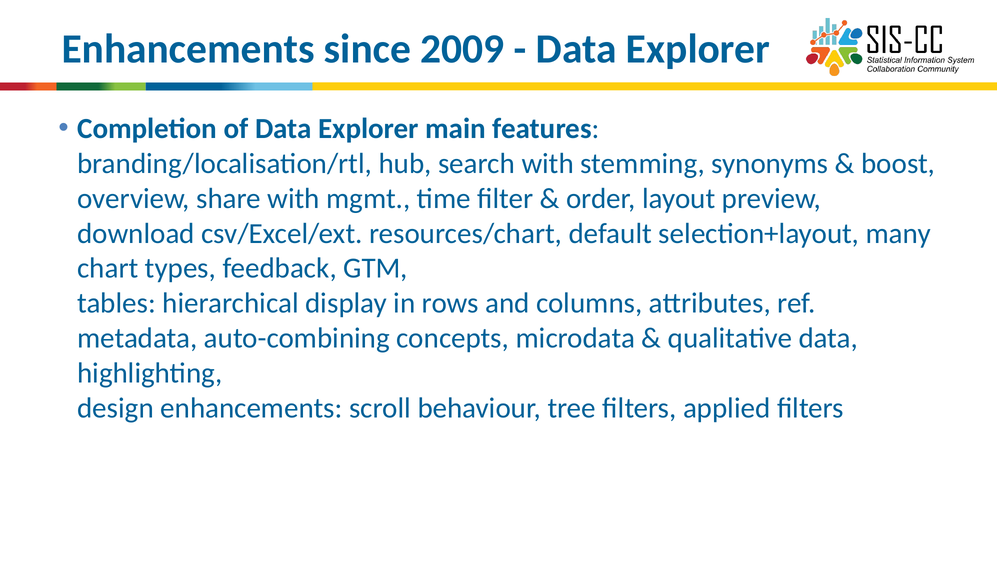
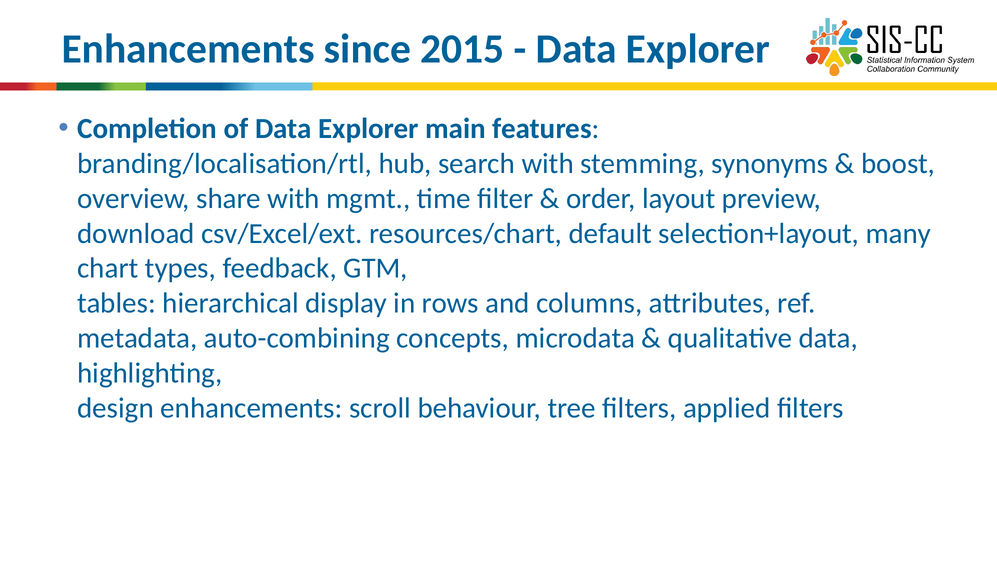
2009: 2009 -> 2015 (462, 49)
